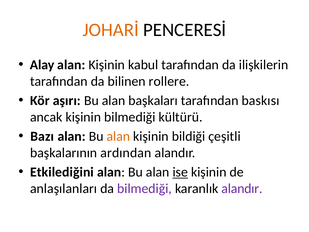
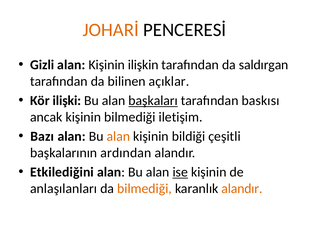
Alay: Alay -> Gizli (42, 65)
kabul: kabul -> ilişkin (143, 65)
ilişkilerin: ilişkilerin -> saldırgan (264, 65)
rollere: rollere -> açıklar (169, 81)
aşırı: aşırı -> ilişki (67, 101)
başkaları underline: none -> present (153, 101)
kültürü: kültürü -> iletişim (181, 117)
bilmediği colour: purple -> orange (145, 188)
alandır colour: purple -> orange (242, 188)
